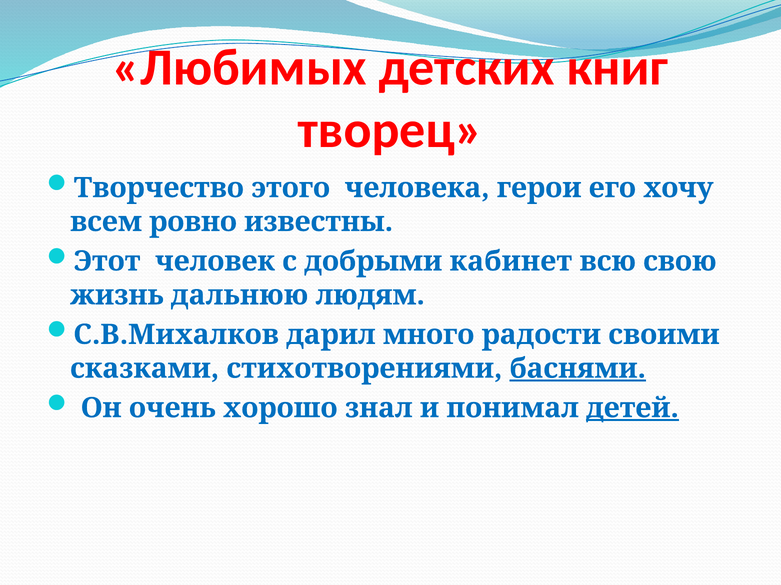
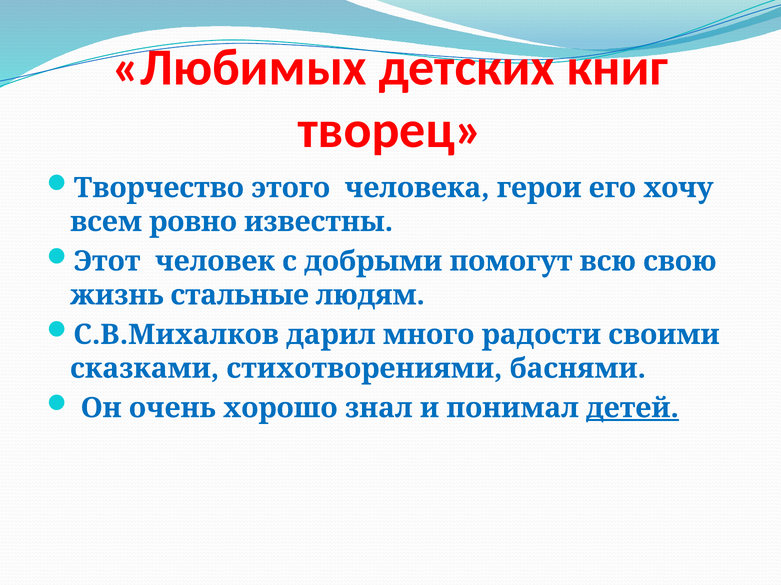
кабинет: кабинет -> помогут (511, 262)
дальнюю: дальнюю -> стальные (240, 295)
баснями underline: present -> none (578, 369)
